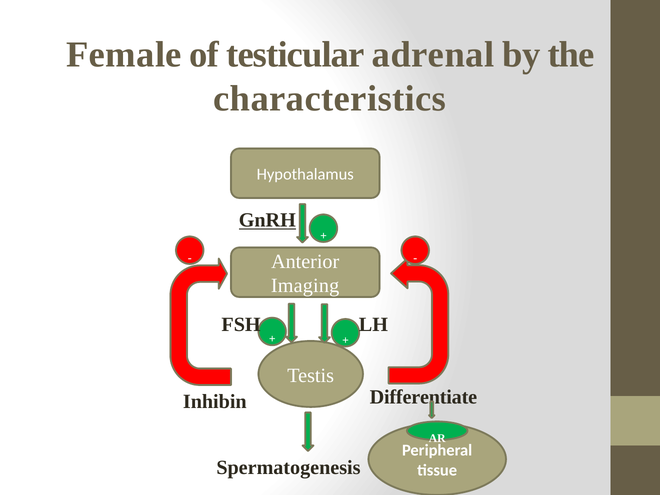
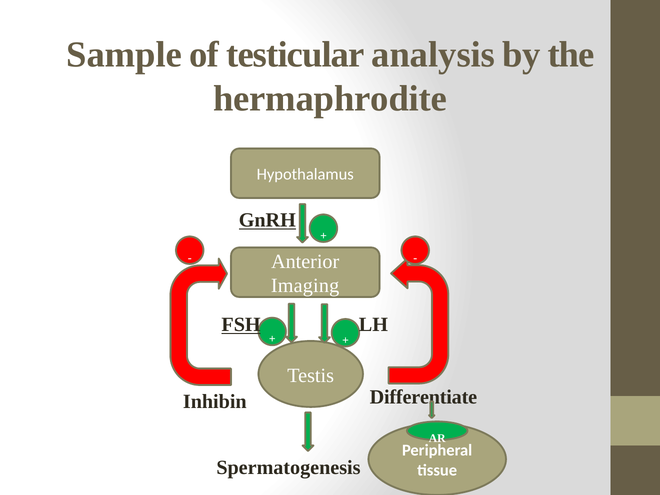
Female: Female -> Sample (124, 55)
adrenal: adrenal -> analysis (433, 55)
characteristics: characteristics -> hermaphrodite (330, 99)
FSH underline: none -> present (241, 325)
